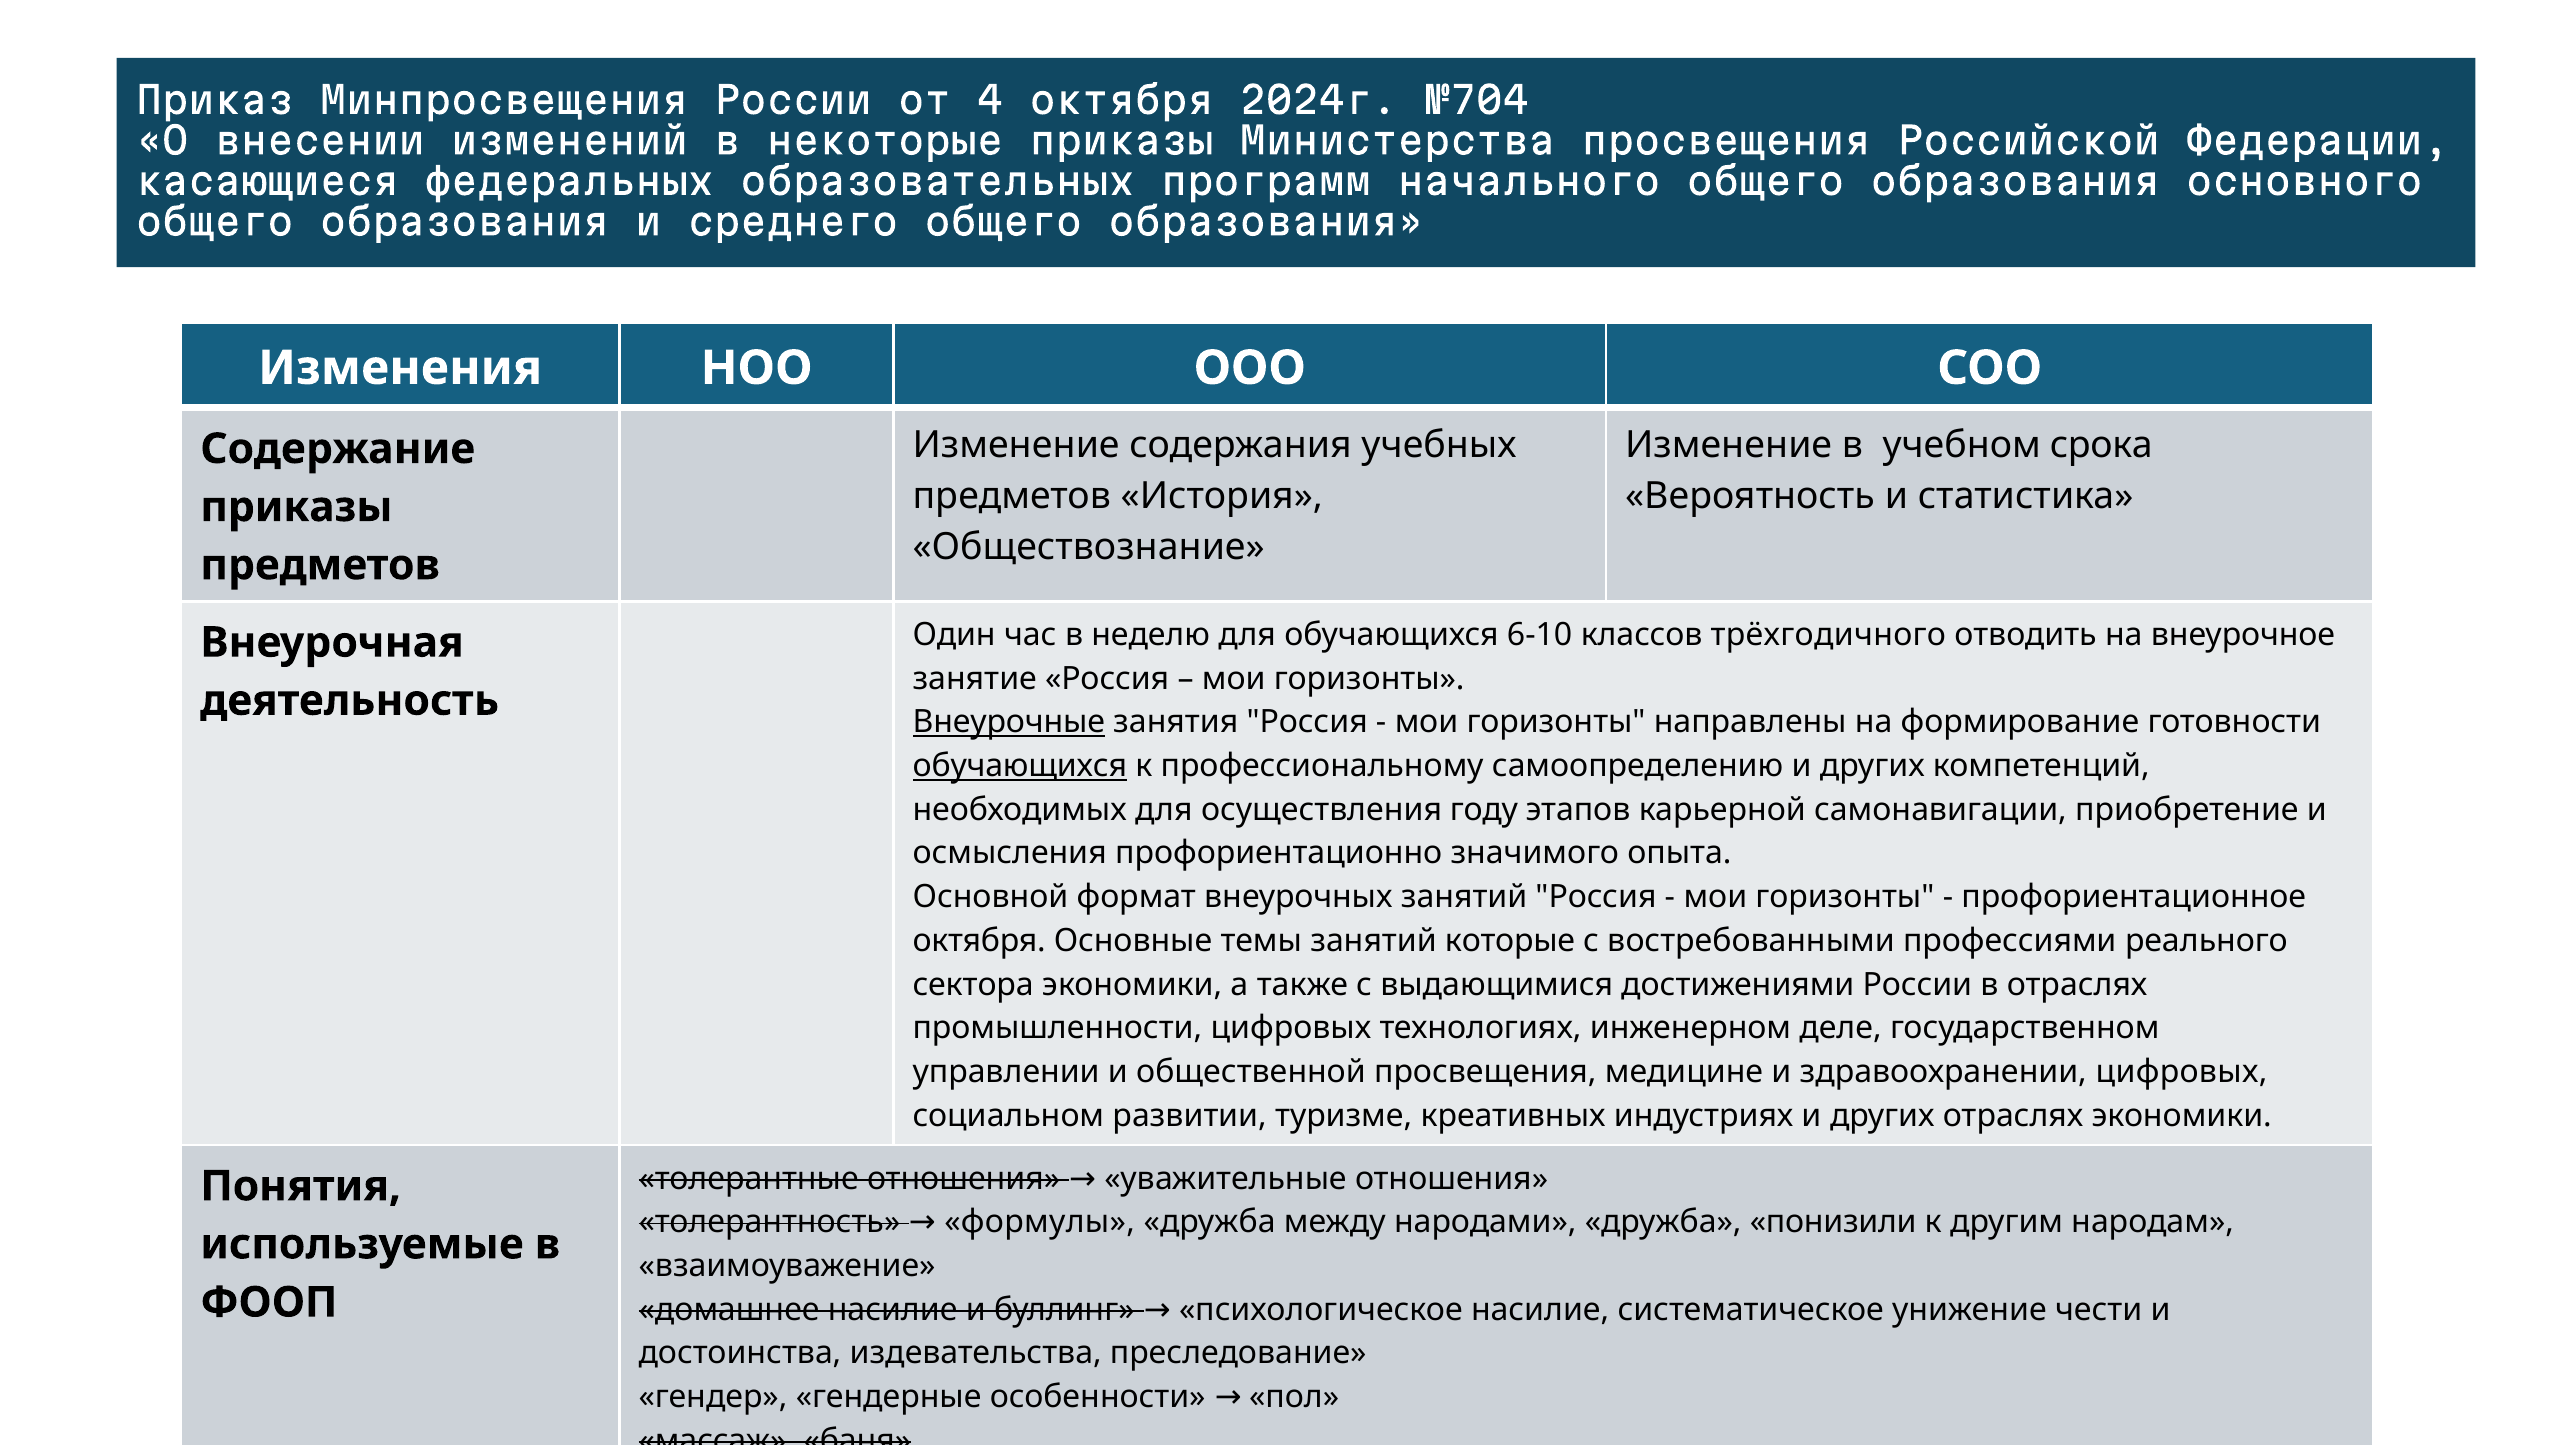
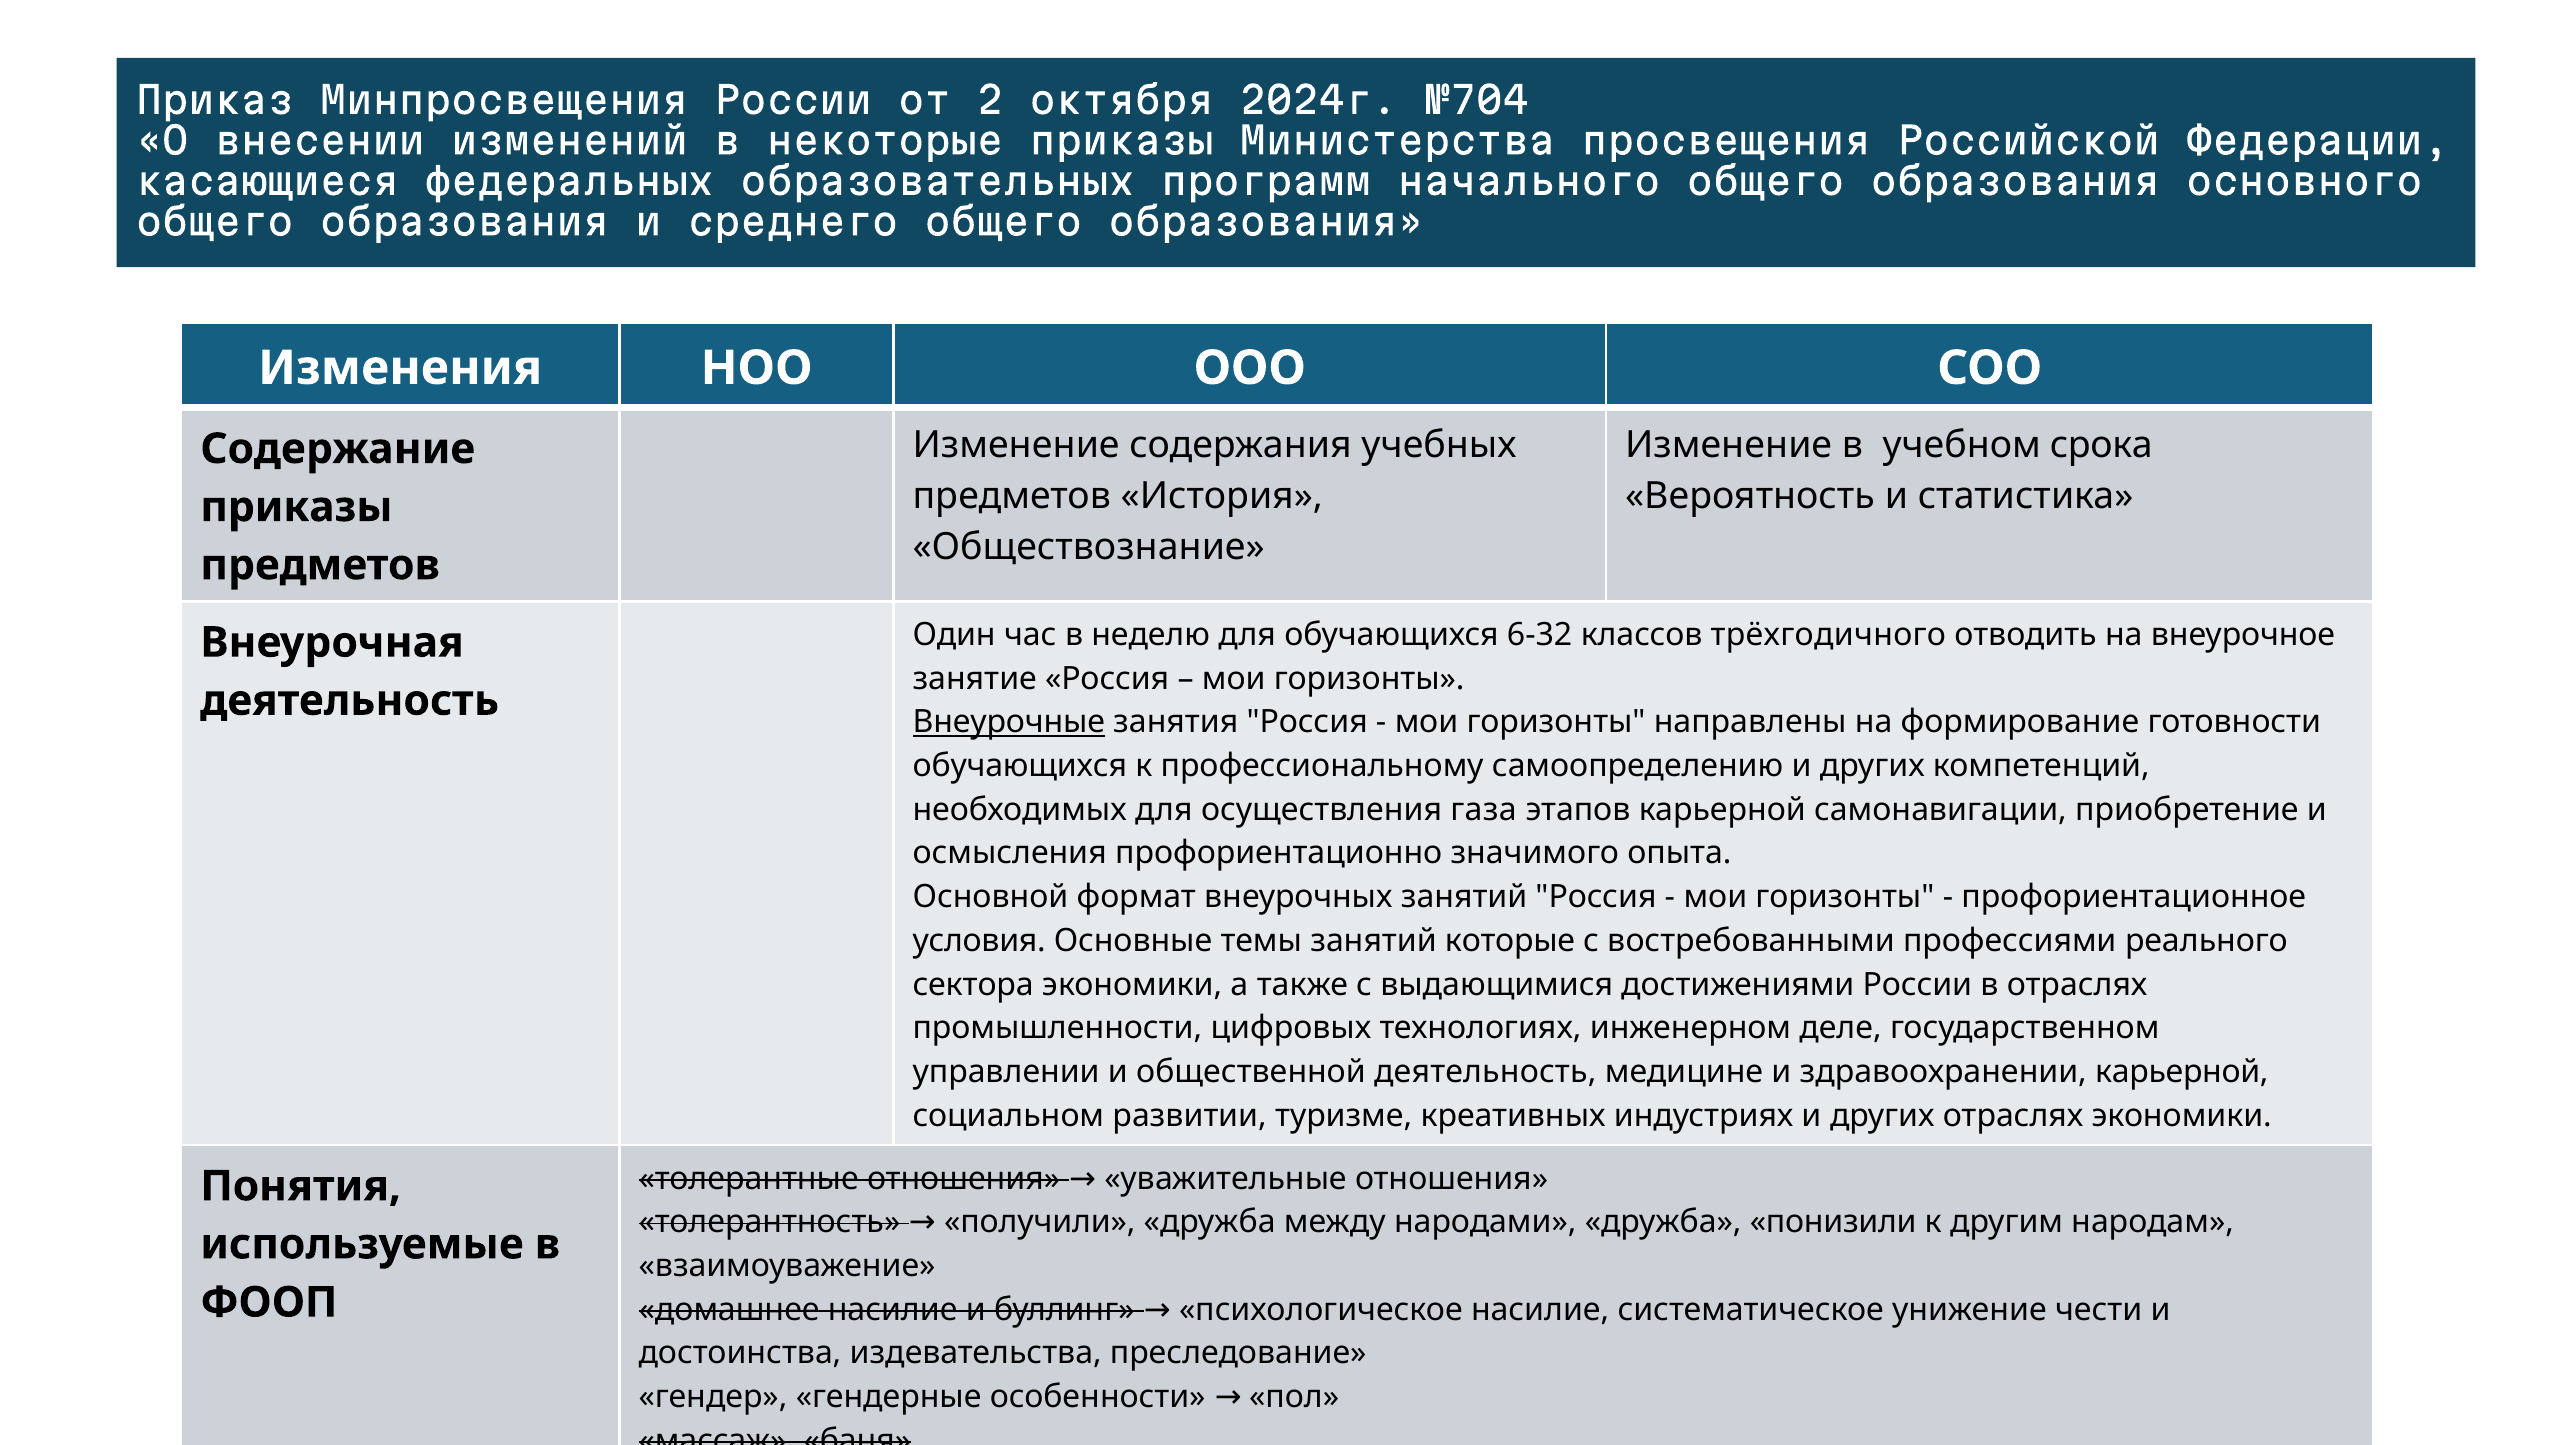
4: 4 -> 2 (990, 102)
6-10: 6-10 -> 6-32 (1540, 635)
обучающихся underline: present -> none (1020, 766)
году: году -> газа (1484, 810)
октября: октября -> условия (979, 941)
общественной просвещения: просвещения -> деятельность (1485, 1072)
здравоохранении цифровых: цифровых -> карьерной (2182, 1072)
формулы: формулы -> получили (1040, 1222)
